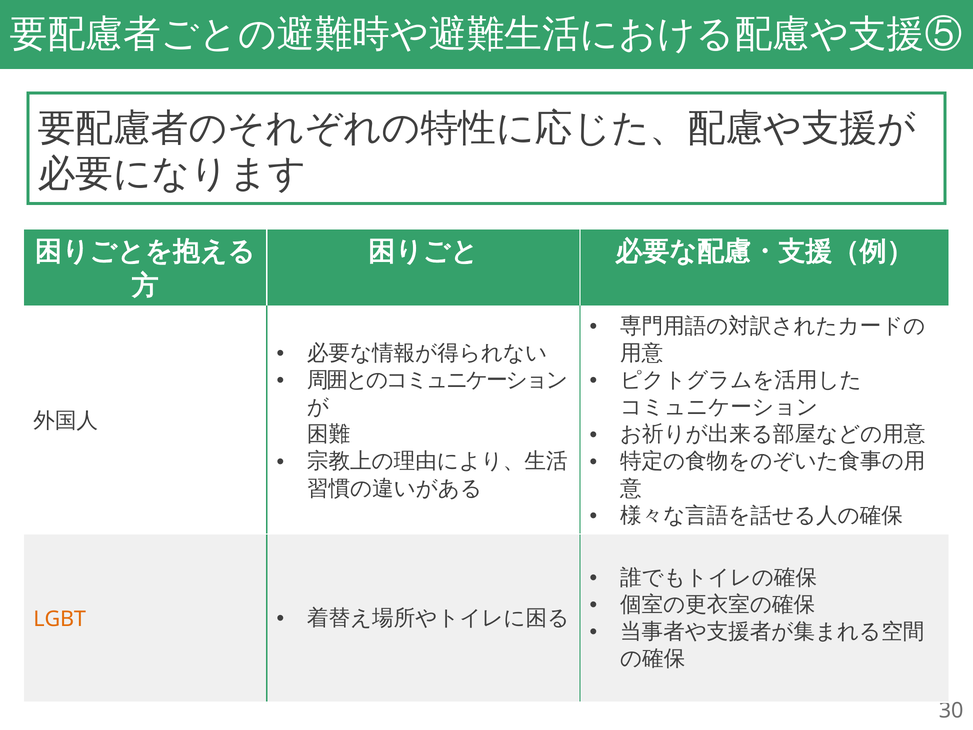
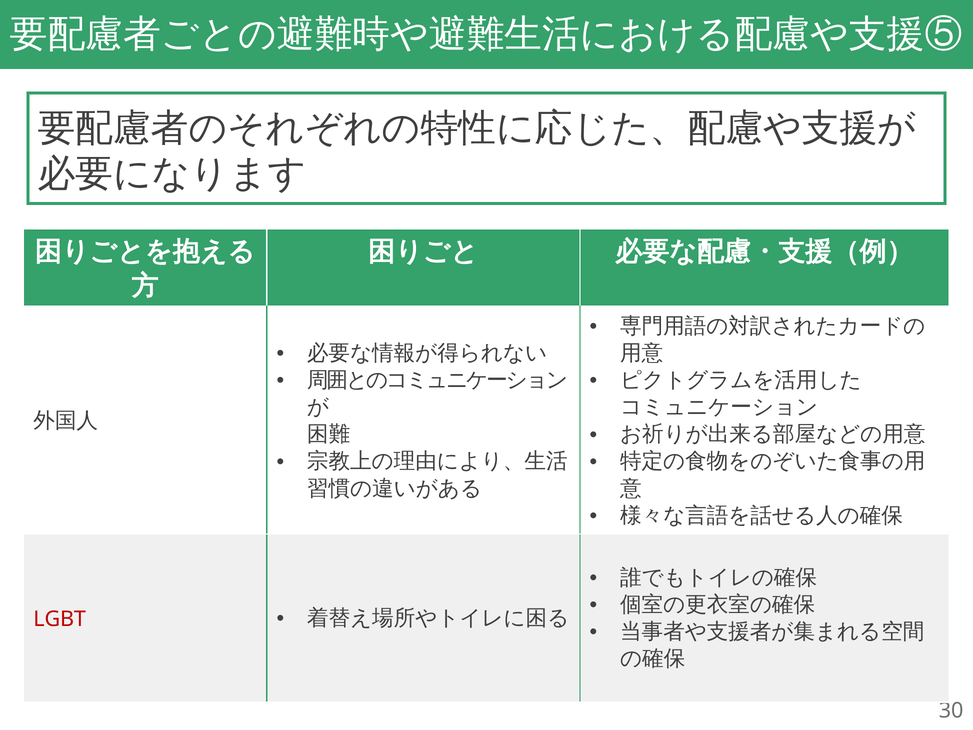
LGBT colour: orange -> red (60, 619)
